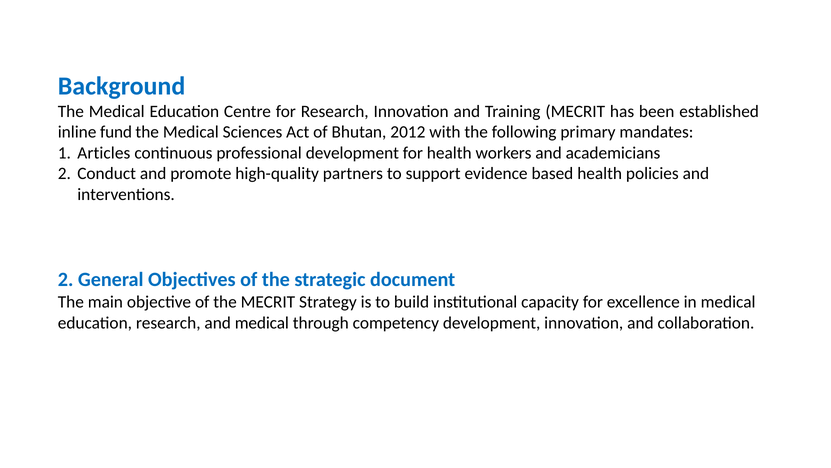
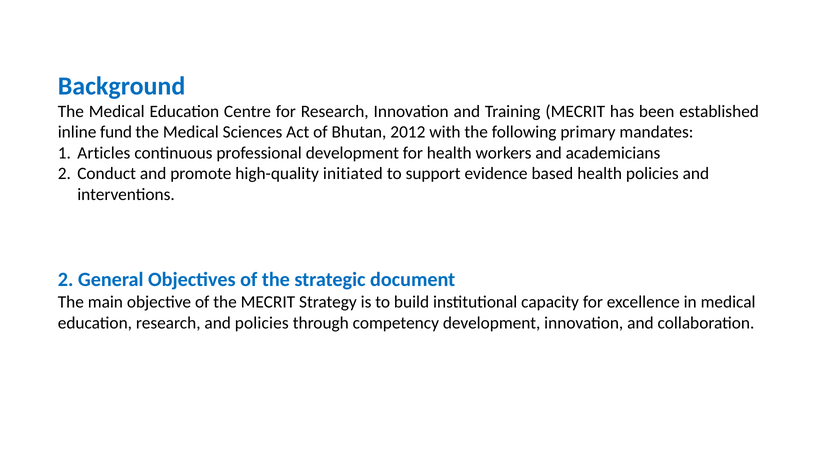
partners: partners -> initiated (353, 174)
and medical: medical -> policies (262, 322)
